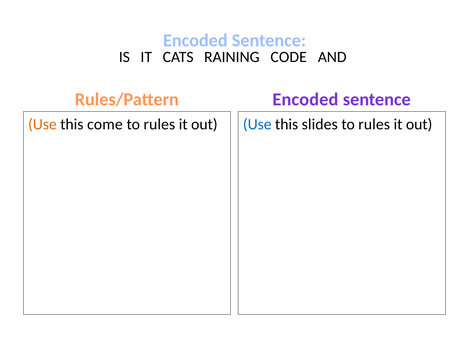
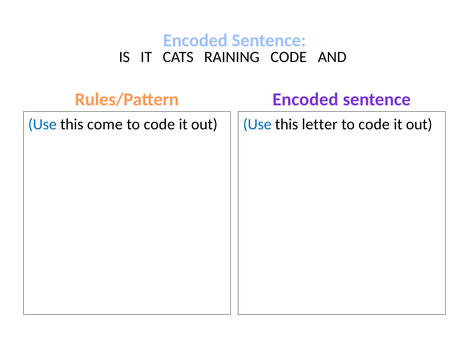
Use colour: orange -> blue (42, 124)
rules: rules -> code (159, 124)
slides: slides -> letter (320, 124)
rules: rules -> code (374, 124)
